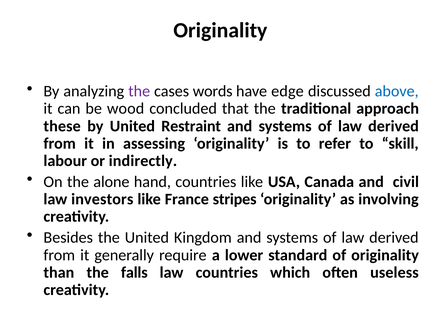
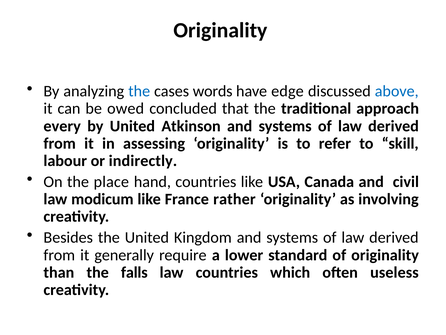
the colour: purple -> blue (139, 91)
wood: wood -> owed (126, 108)
these: these -> every (62, 126)
Restraint: Restraint -> Atkinson (191, 126)
alone: alone -> place (111, 182)
investors: investors -> modicum (102, 199)
stripes: stripes -> rather (234, 199)
